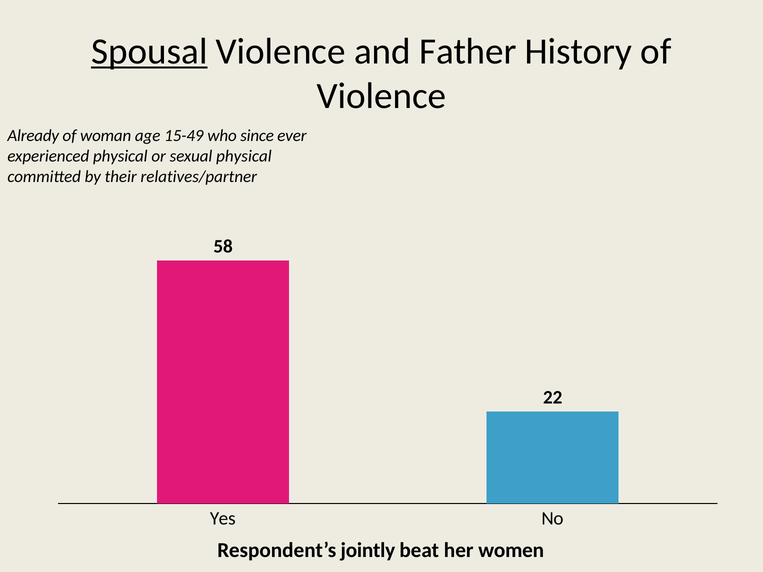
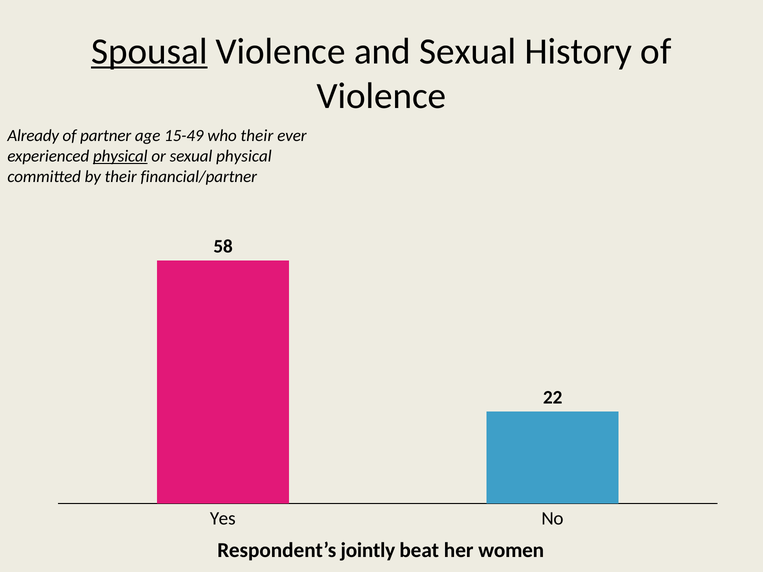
and Father: Father -> Sexual (468, 52)
woman: woman -> partner (106, 136)
who since: since -> their (257, 136)
physical underline: none -> present (120, 156)
relatives/partner: relatives/partner -> financial/partner (199, 177)
